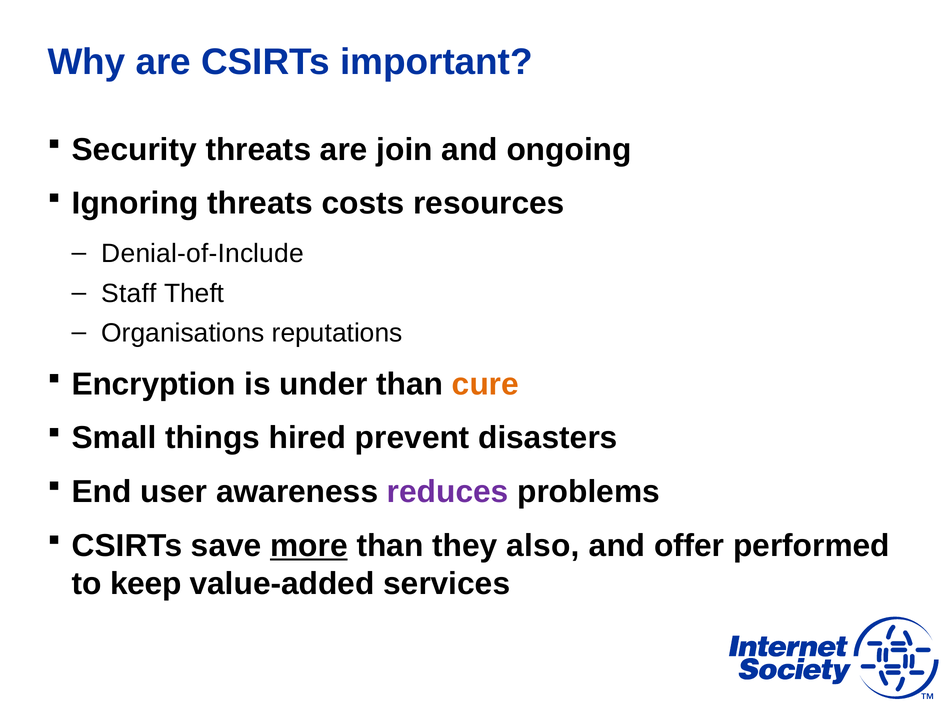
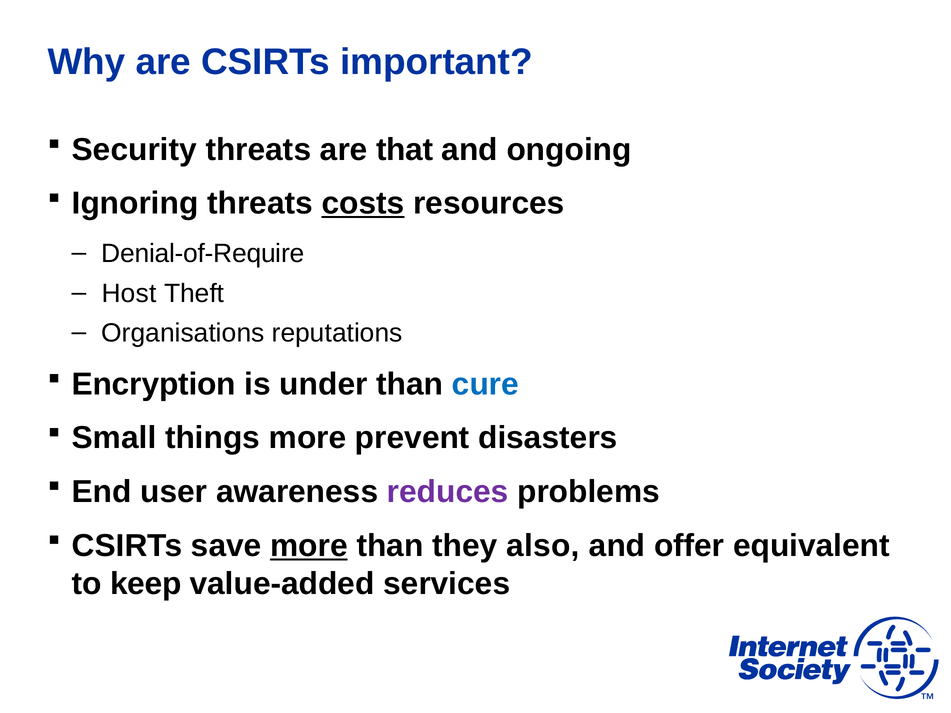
join: join -> that (405, 150)
costs underline: none -> present (363, 204)
Denial-of-Include: Denial-of-Include -> Denial-of-Require (203, 254)
Staff: Staff -> Host (129, 294)
cure colour: orange -> blue (485, 384)
things hired: hired -> more (308, 438)
performed: performed -> equivalent (811, 546)
